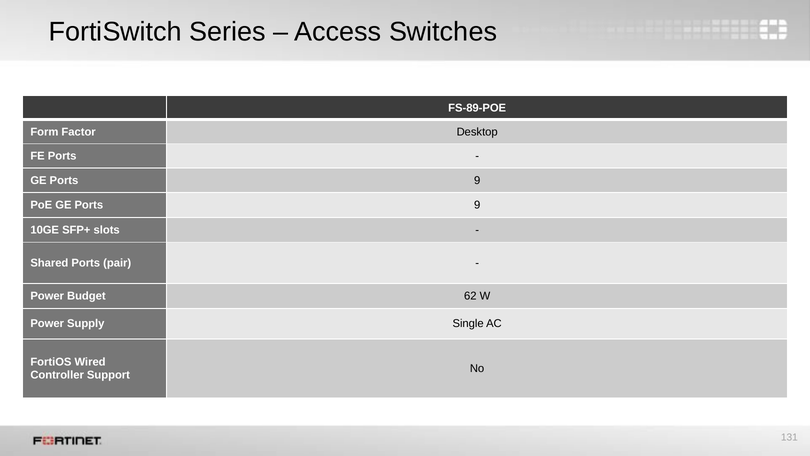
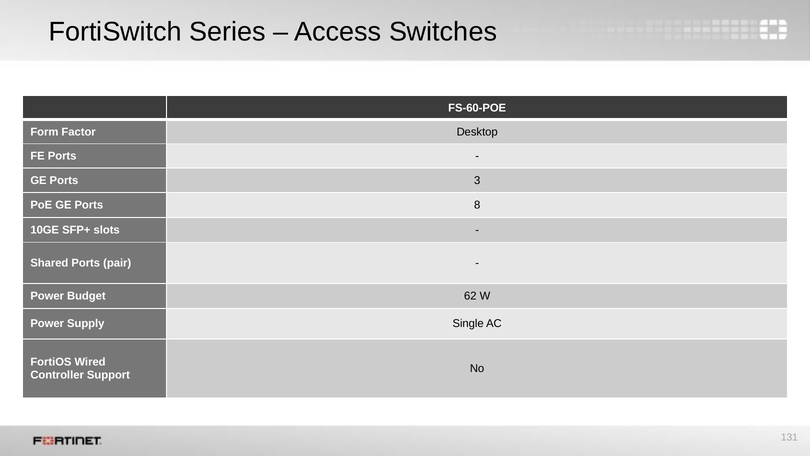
FS-89-POE: FS-89-POE -> FS-60-POE (477, 108)
9: 9 -> 3 (477, 180)
PoE GE Ports 9: 9 -> 8 (477, 205)
